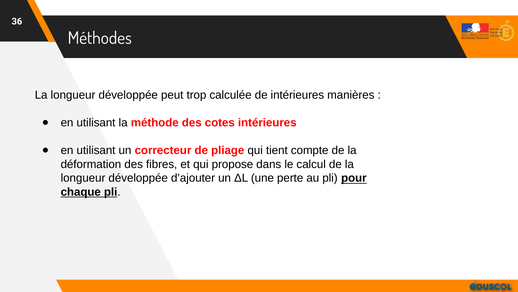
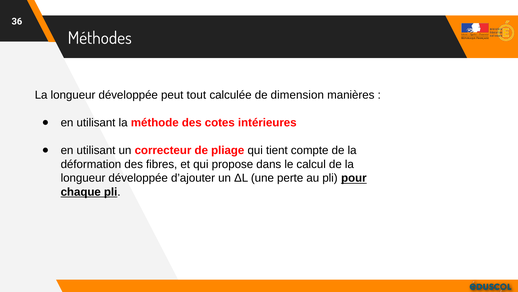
trop: trop -> tout (196, 95)
de intérieures: intérieures -> dimension (297, 95)
